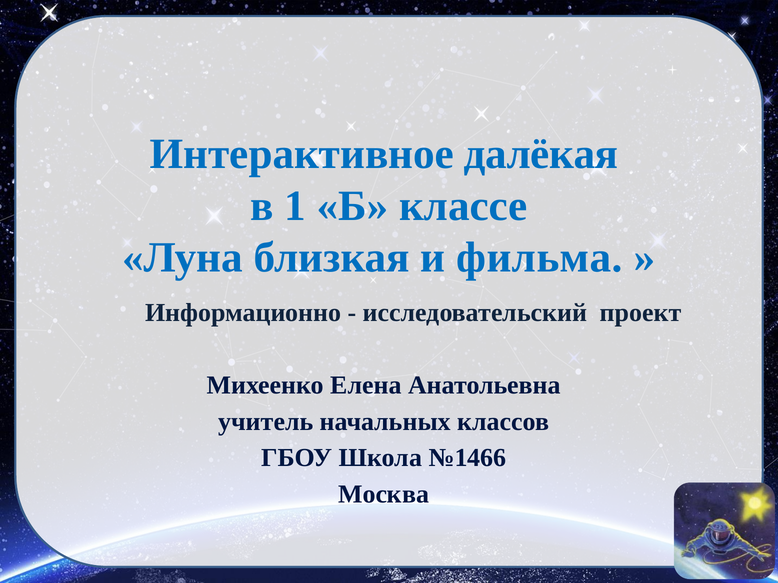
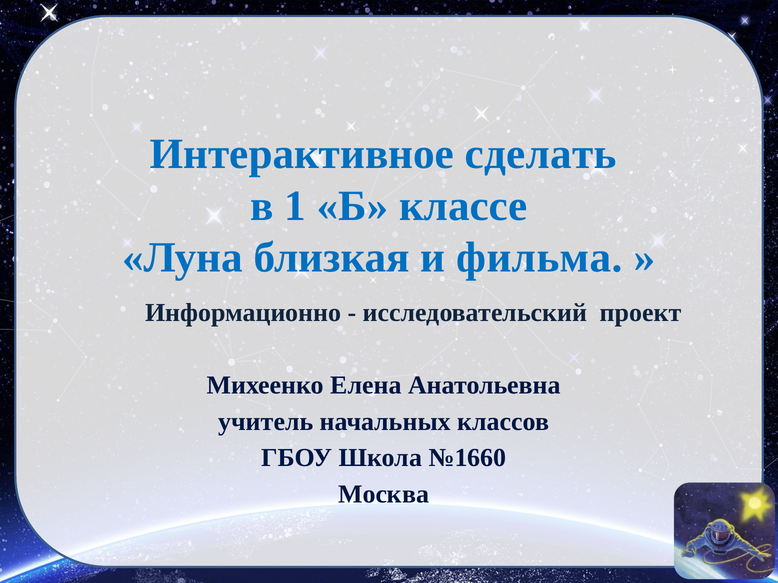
далёкая: далёкая -> сделать (541, 154)
№1466: №1466 -> №1660 (467, 458)
